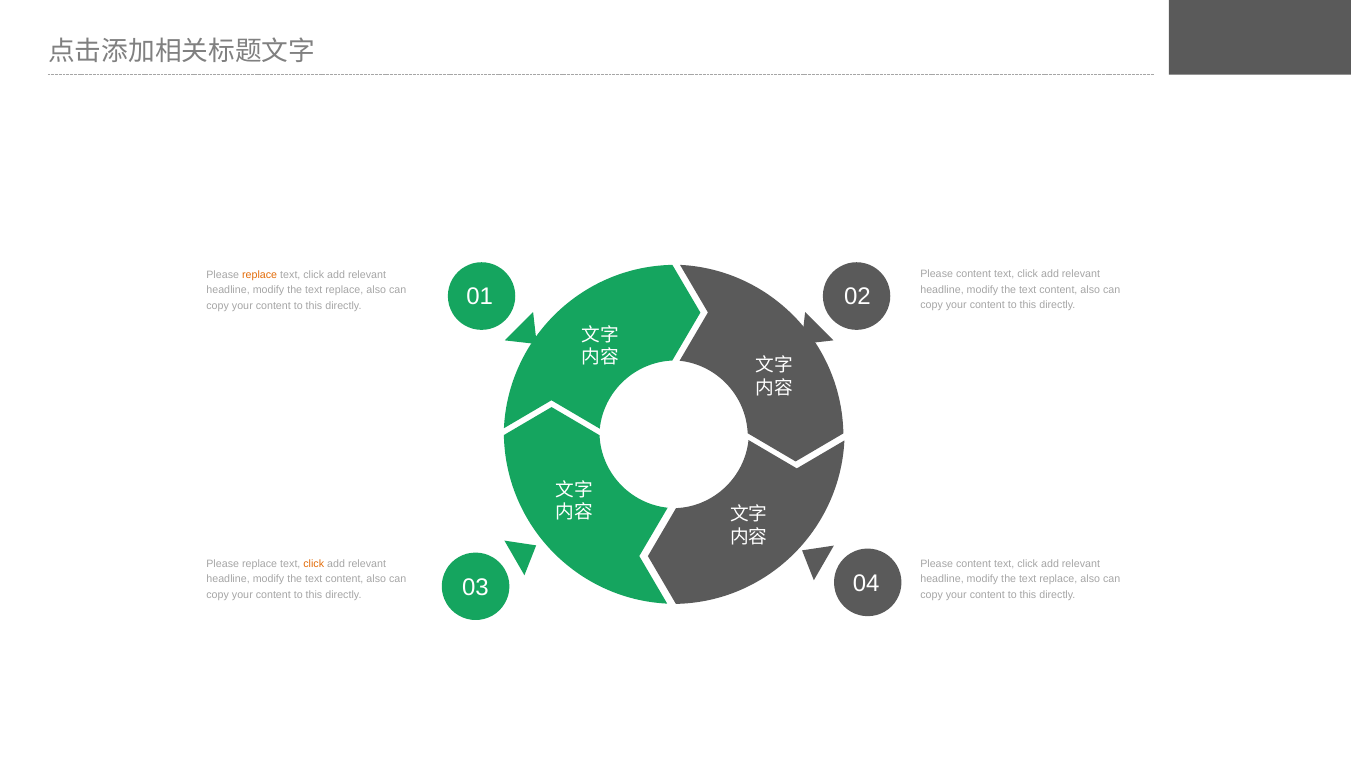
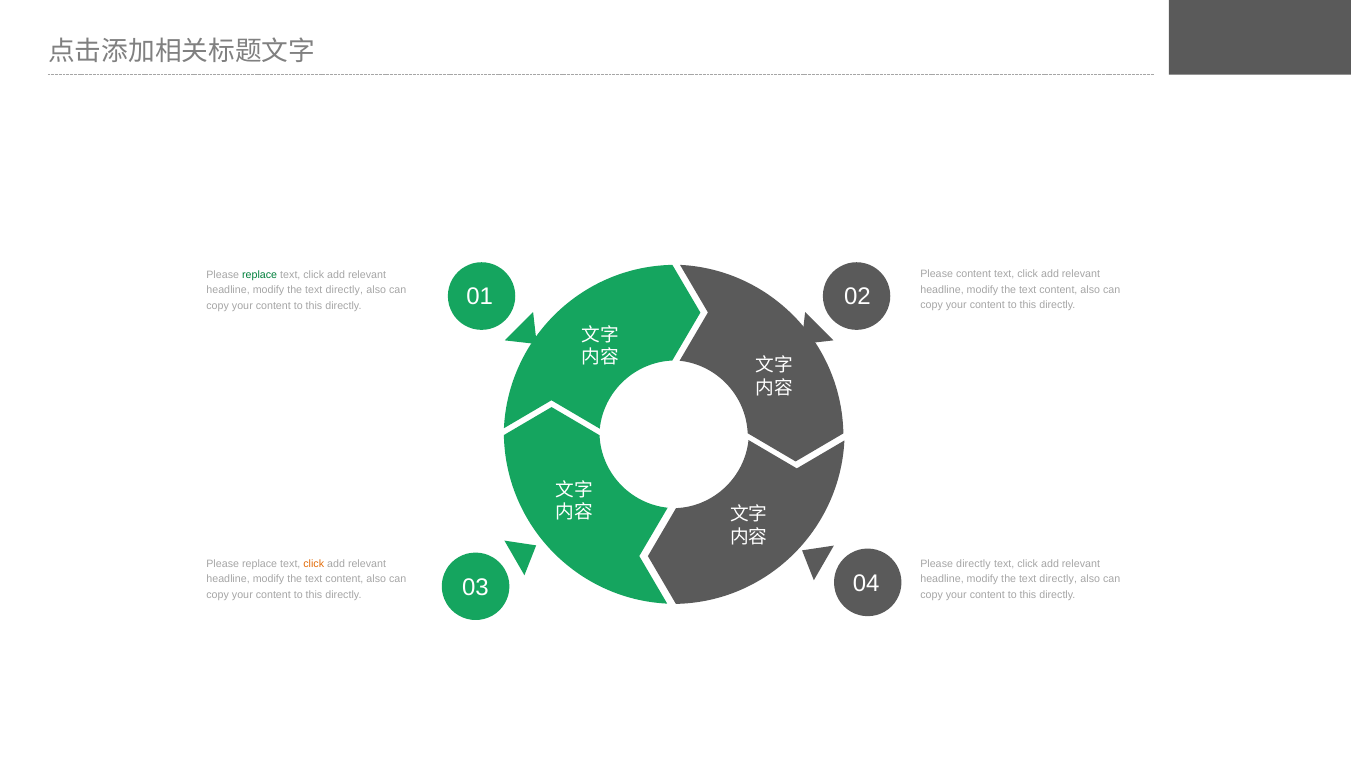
replace colour: orange -> green (260, 275)
replace: replace -> directly (344, 290)
content: content -> directly (973, 564)
replace: replace -> directly (1058, 579)
